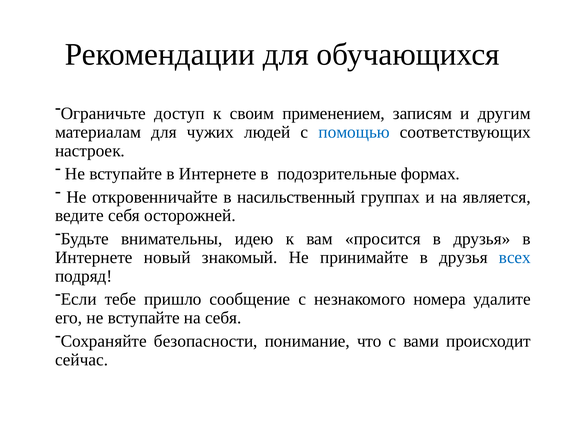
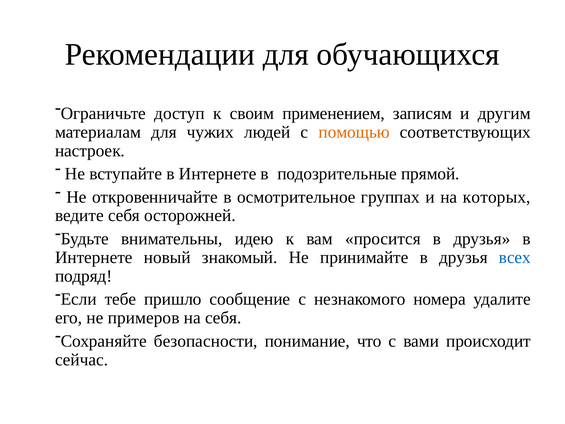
помощью colour: blue -> orange (354, 132)
формах: формах -> прямой (430, 174)
насильственный: насильственный -> осмотрительное (296, 197)
является: является -> которых (497, 197)
его не вступайте: вступайте -> примеров (144, 318)
